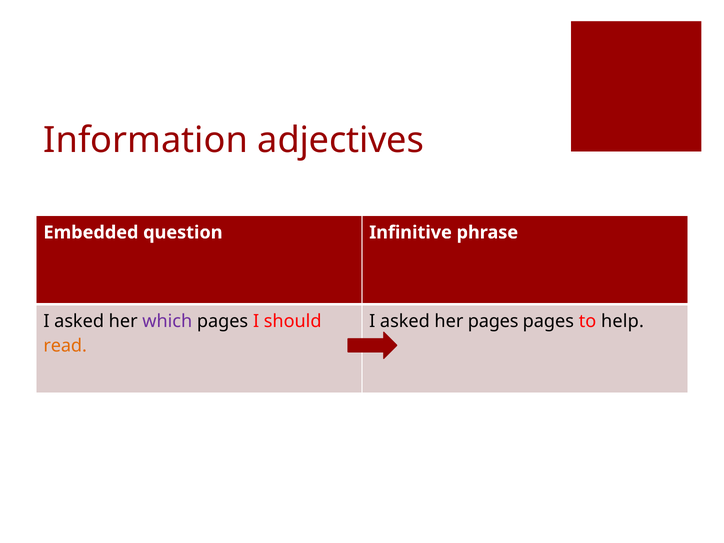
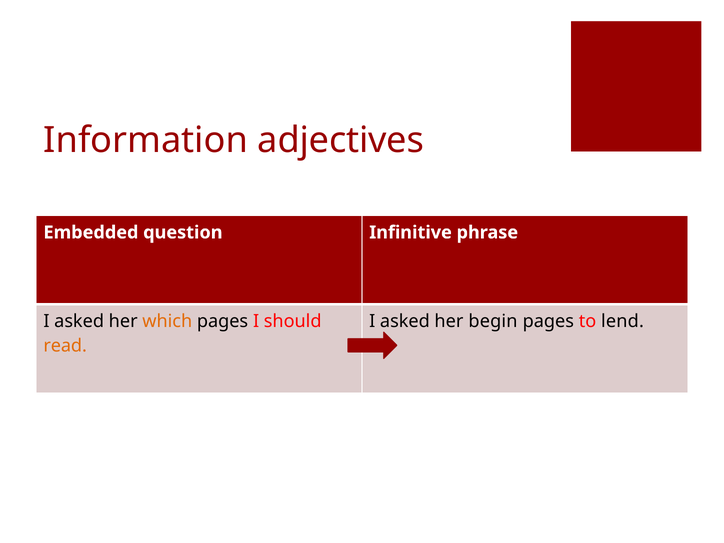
which colour: purple -> orange (167, 321)
her pages: pages -> begin (493, 321)
help: help -> lend (622, 321)
